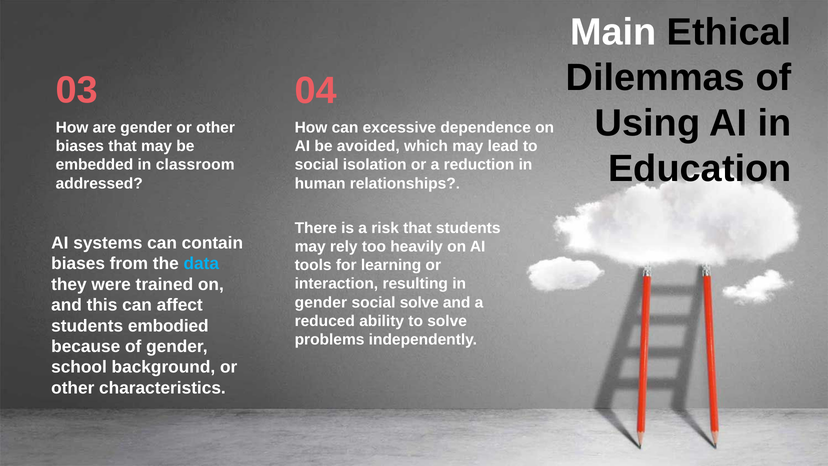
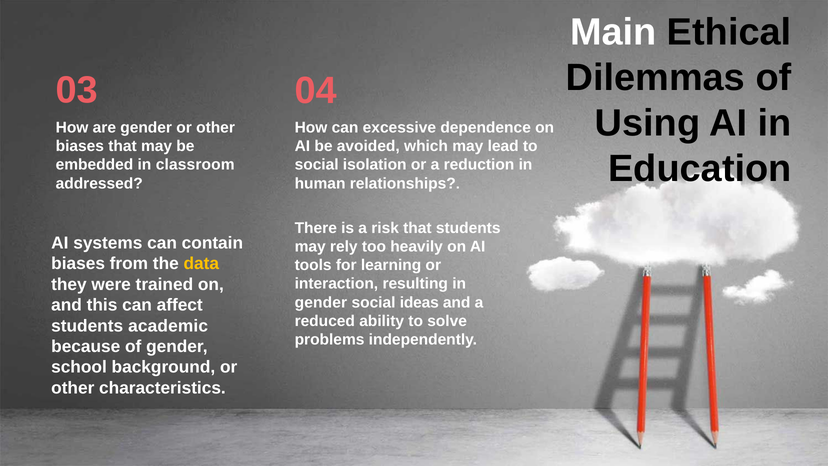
data colour: light blue -> yellow (201, 264)
social solve: solve -> ideas (419, 302)
embodied: embodied -> academic (168, 326)
